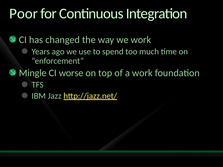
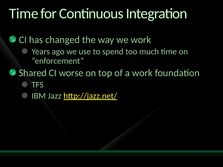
Poor: Poor -> Time (24, 14)
Mingle: Mingle -> Shared (33, 73)
